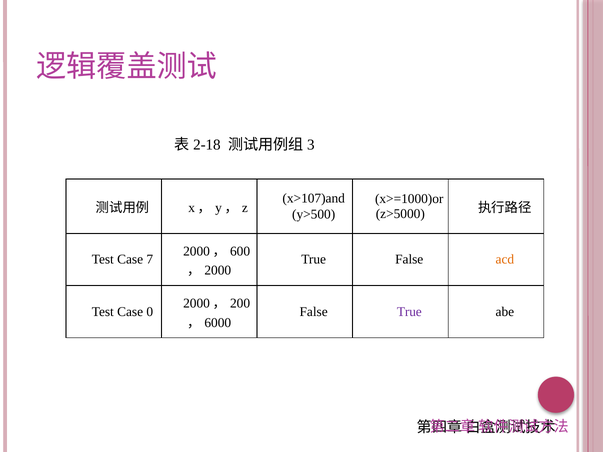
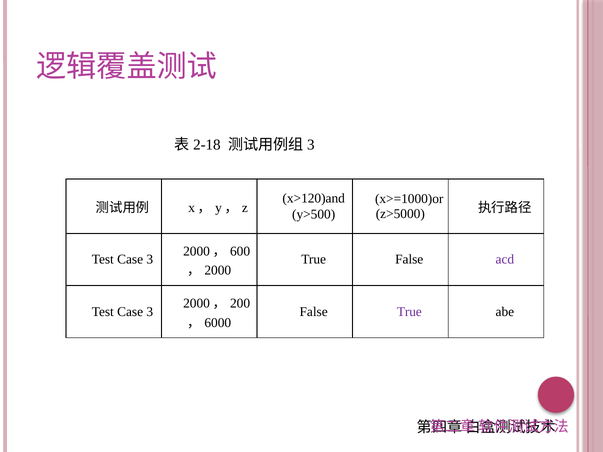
x>107)and: x>107)and -> x>120)and (314, 199)
7: 7 -> 3 (150, 260)
acd colour: orange -> purple (505, 260)
0: 0 -> 3 (150, 312)
